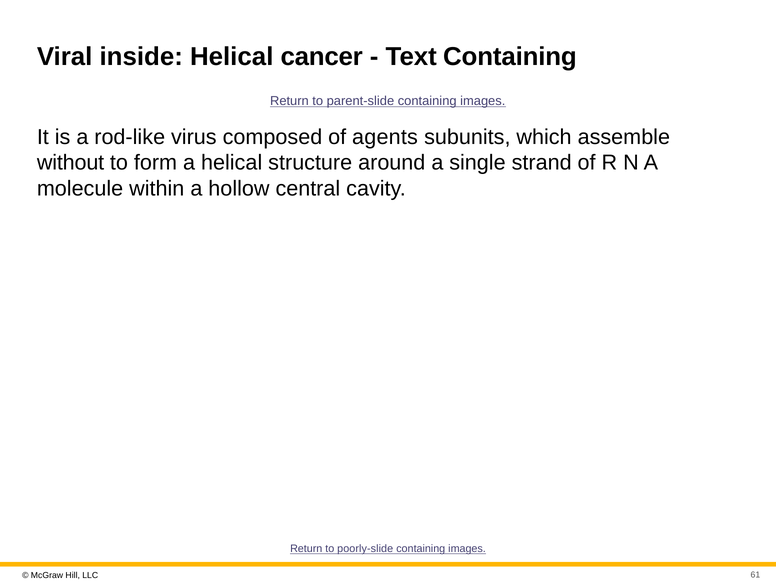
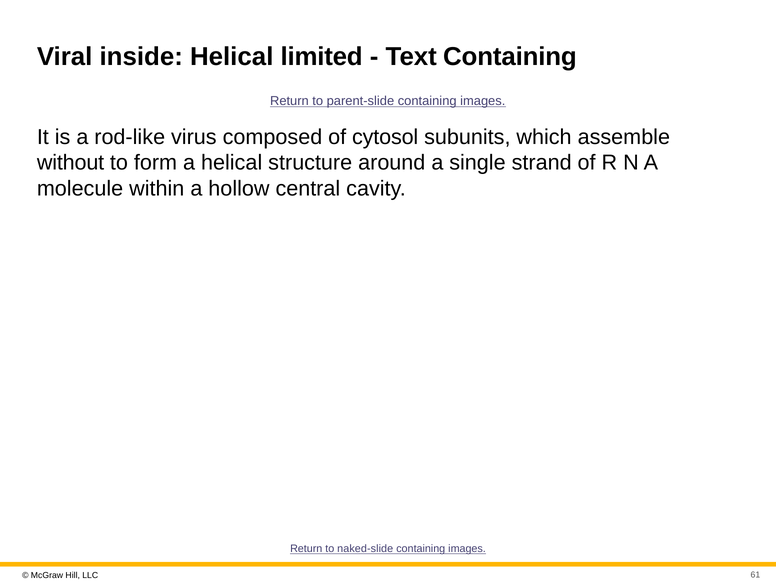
cancer: cancer -> limited (322, 56)
agents: agents -> cytosol (385, 137)
poorly-slide: poorly-slide -> naked-slide (365, 549)
